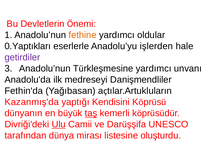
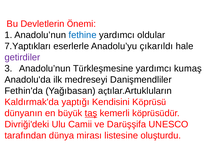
fethine colour: orange -> blue (83, 35)
0.Yaptıkları: 0.Yaptıkları -> 7.Yaptıkları (28, 46)
işlerden: işlerden -> çıkarıldı (156, 46)
unvanı: unvanı -> kumaş (188, 68)
Kazanmış'da: Kazanmış'da -> Kaldırmak'da (32, 102)
Ulu underline: present -> none (59, 124)
